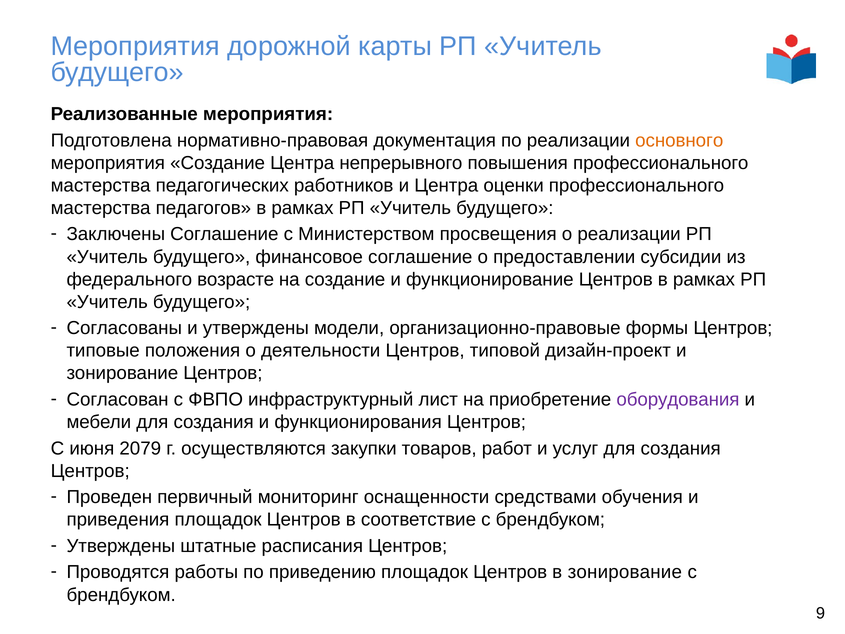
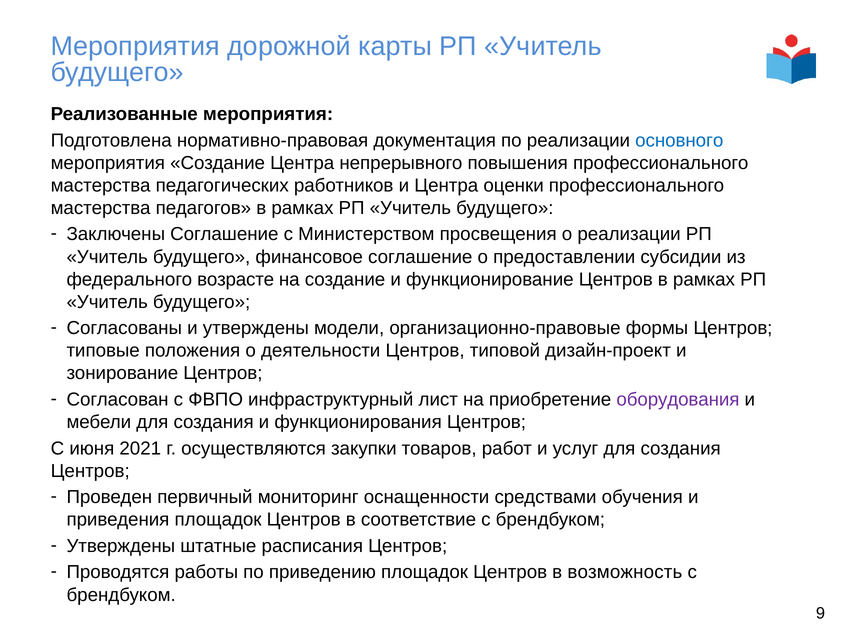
основного colour: orange -> blue (679, 140)
2079: 2079 -> 2021 (140, 448)
в зонирование: зонирование -> возможность (625, 572)
